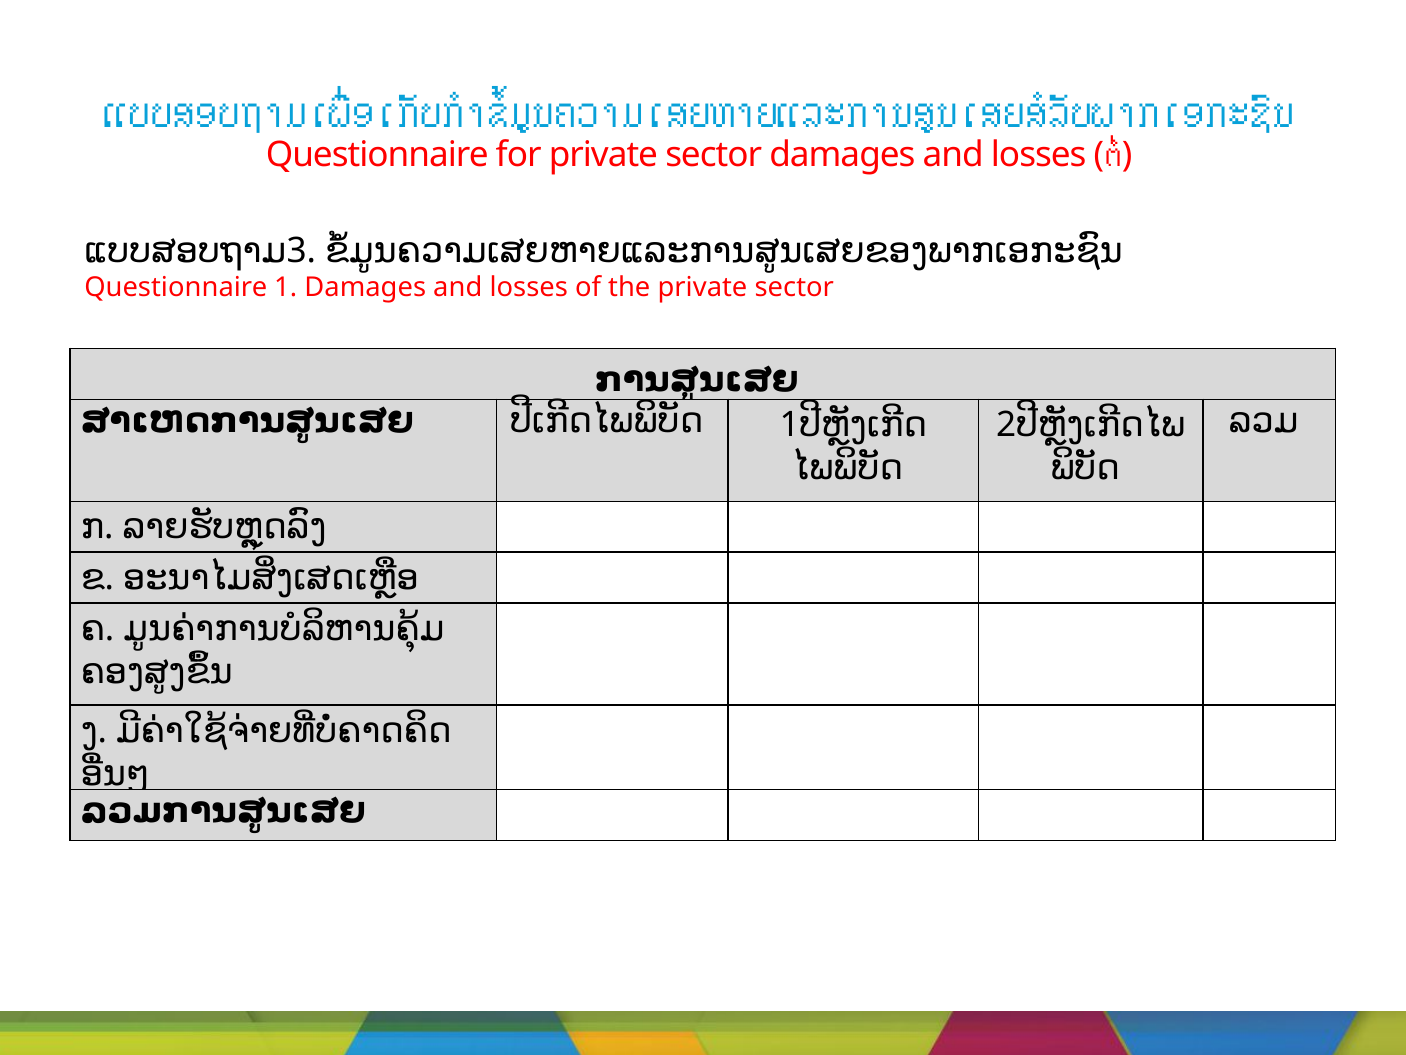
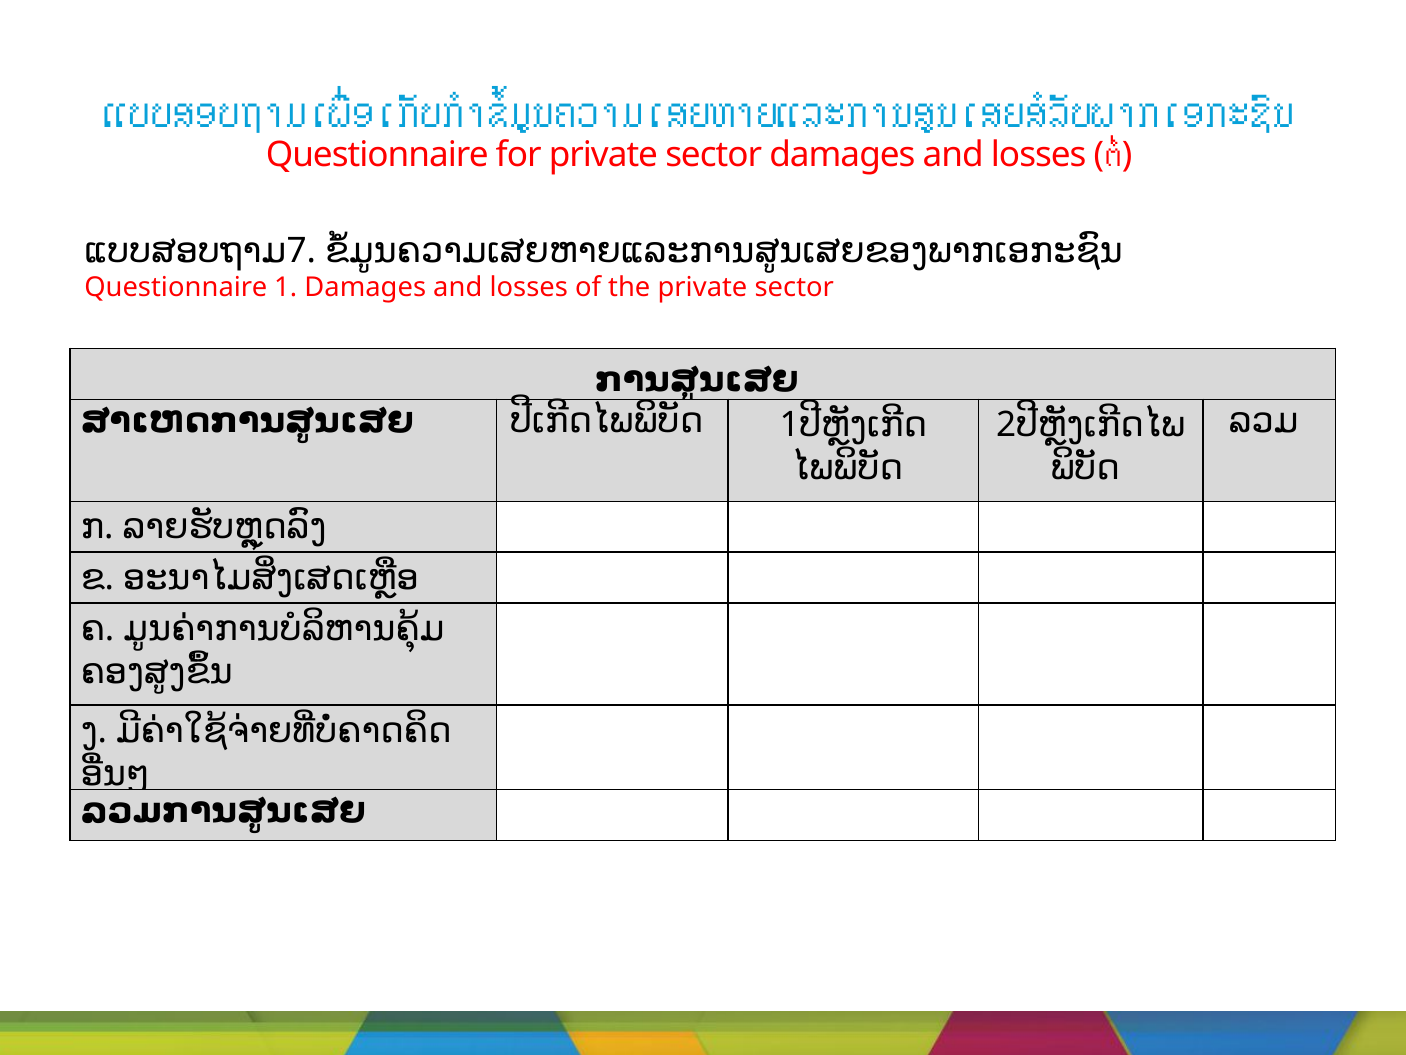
3: 3 -> 7 (301, 251)
